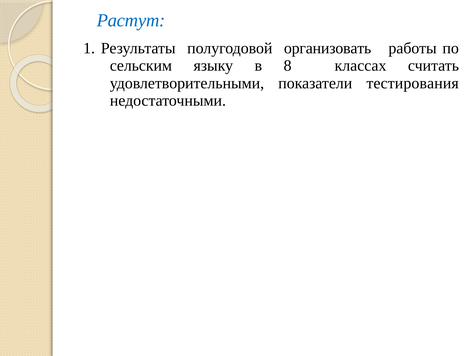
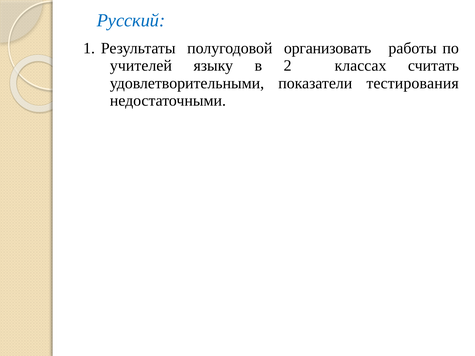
Растут: Растут -> Русский (131, 20)
сельским: сельским -> учителей (141, 66)
8: 8 -> 2 (288, 66)
